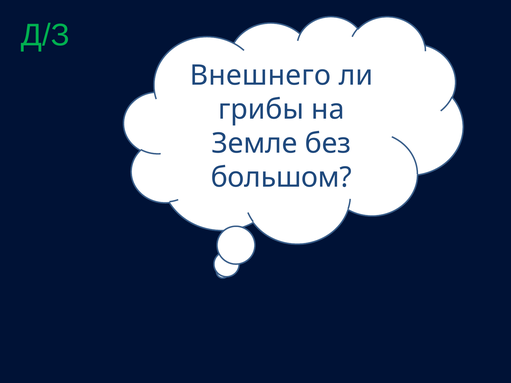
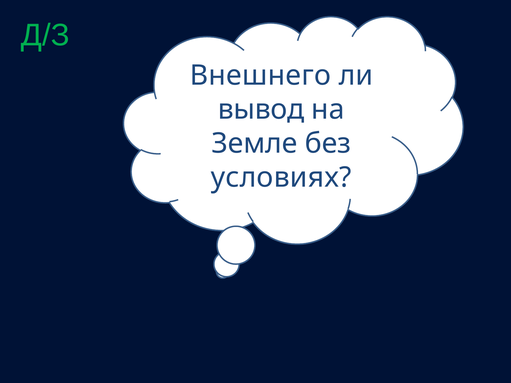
грибы: грибы -> вывод (261, 109)
большом: большом -> условиях (281, 178)
